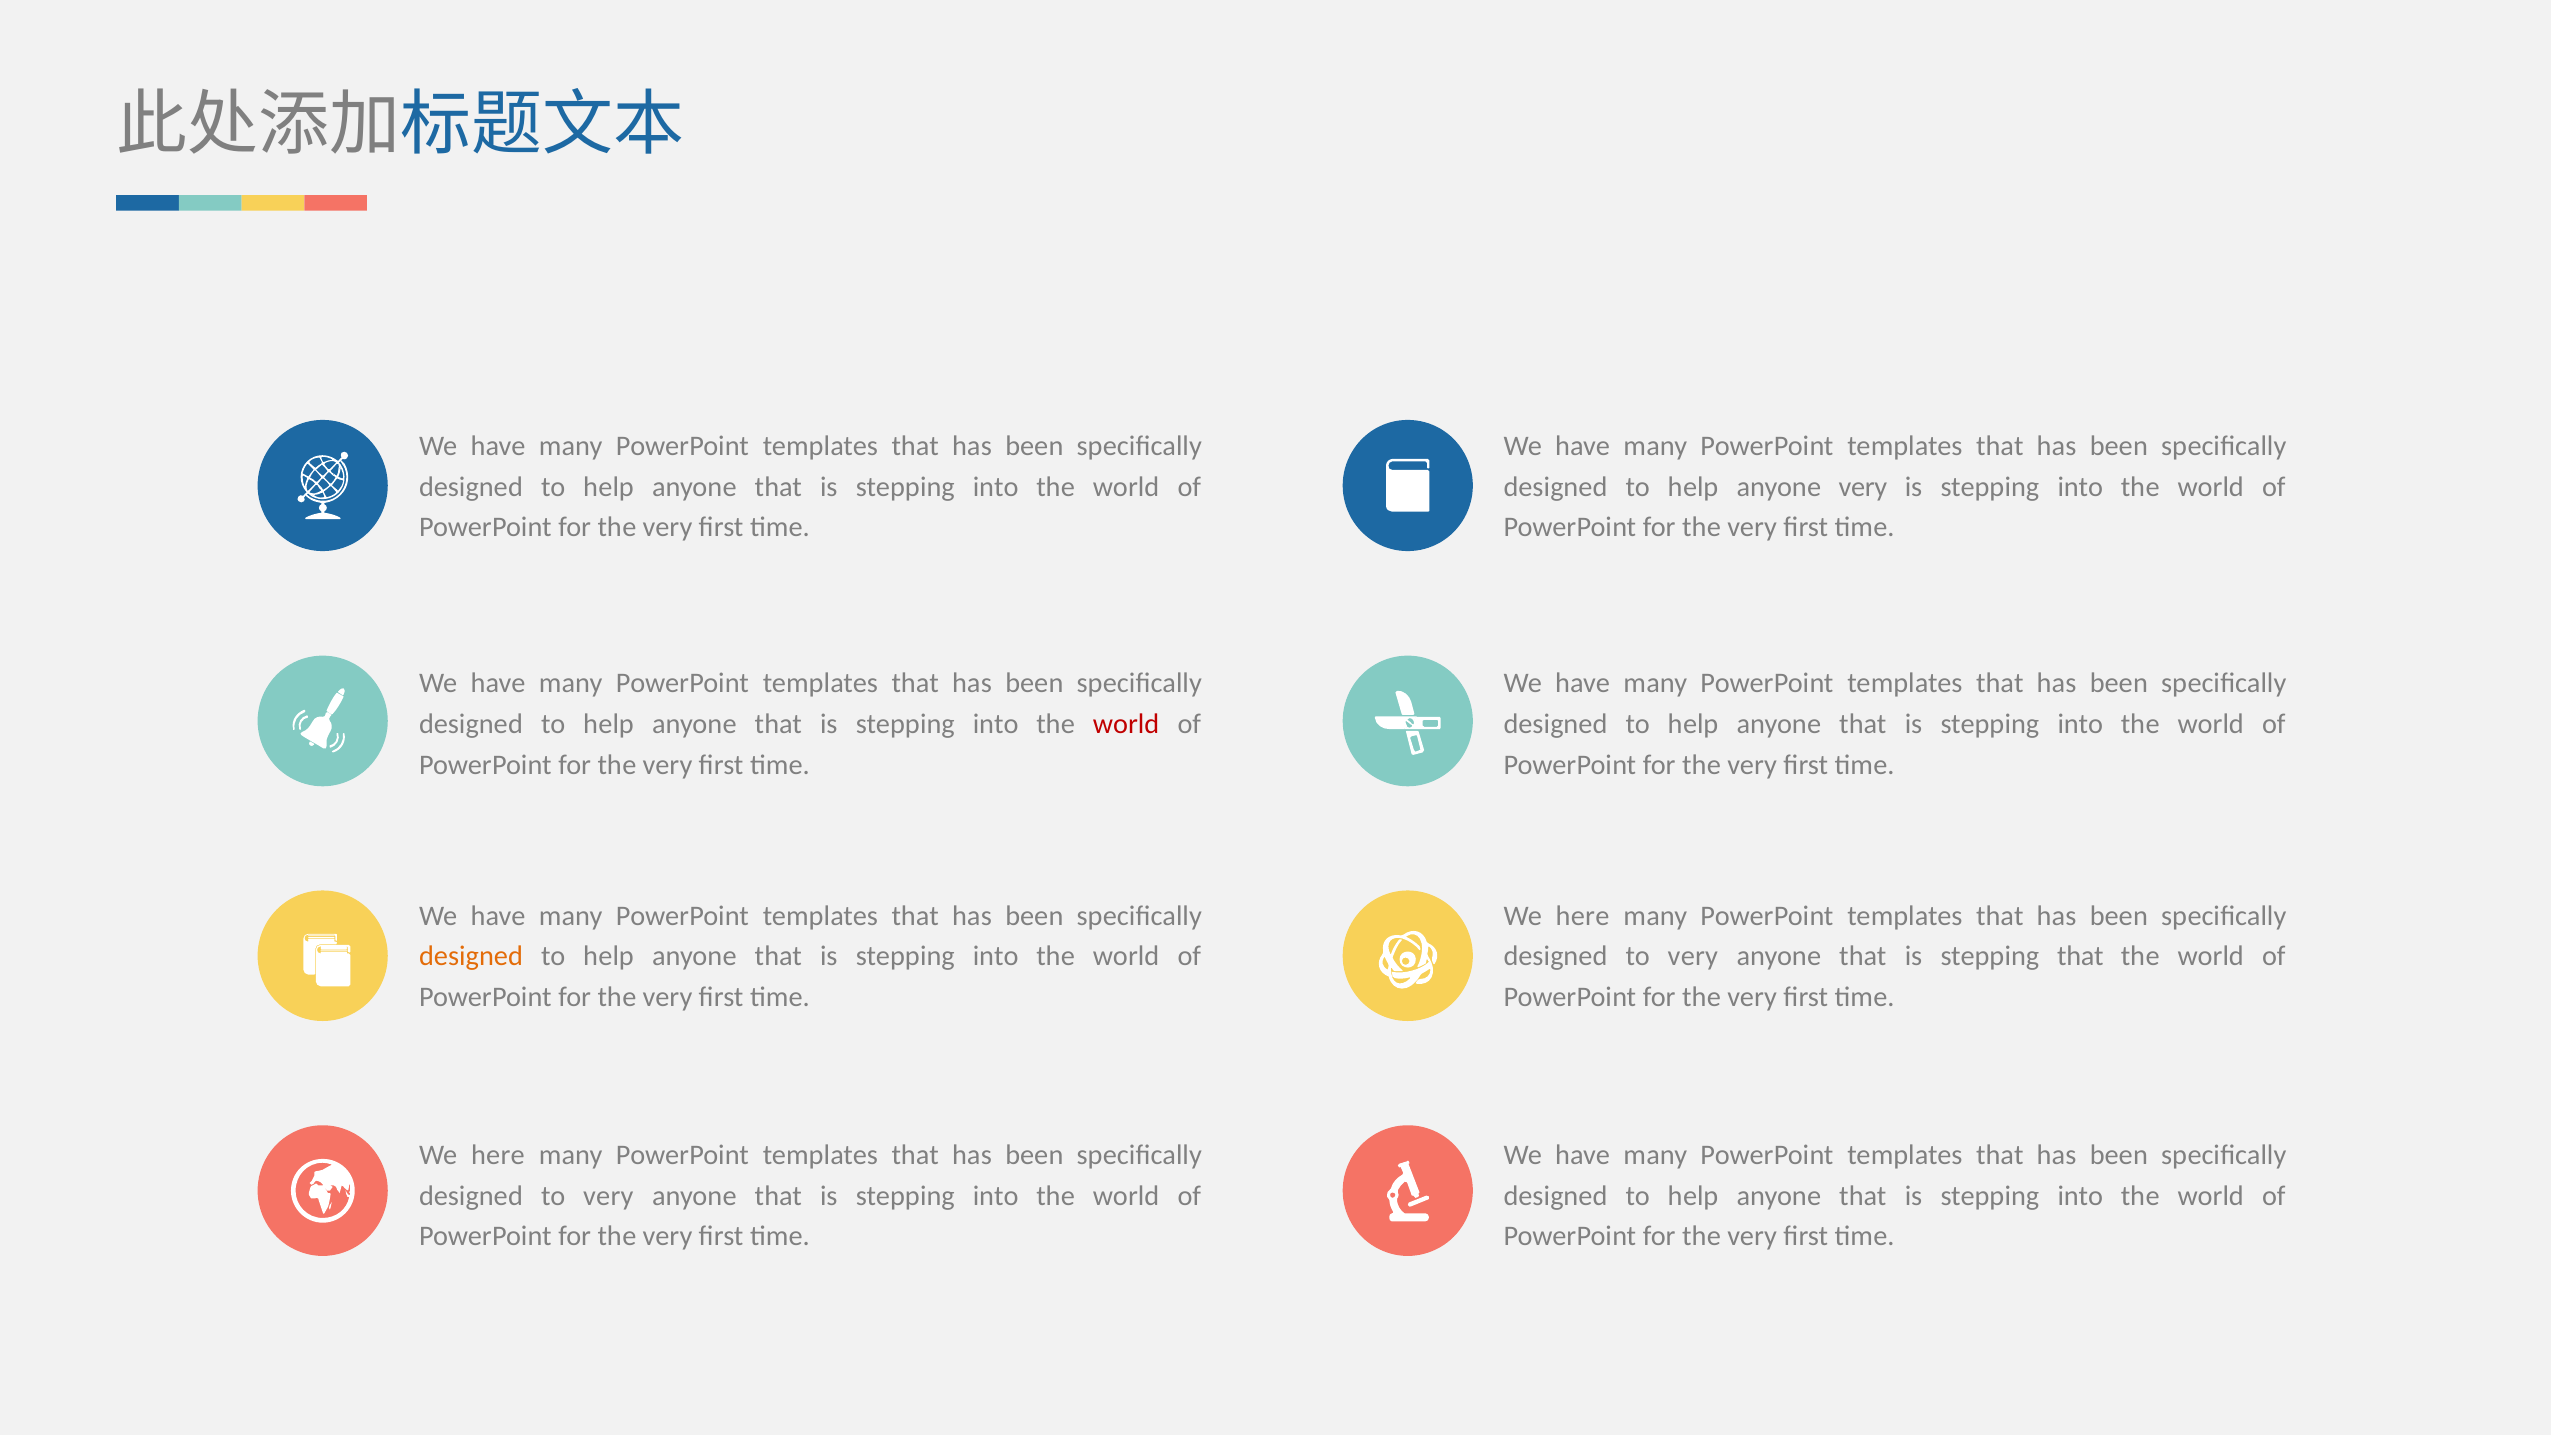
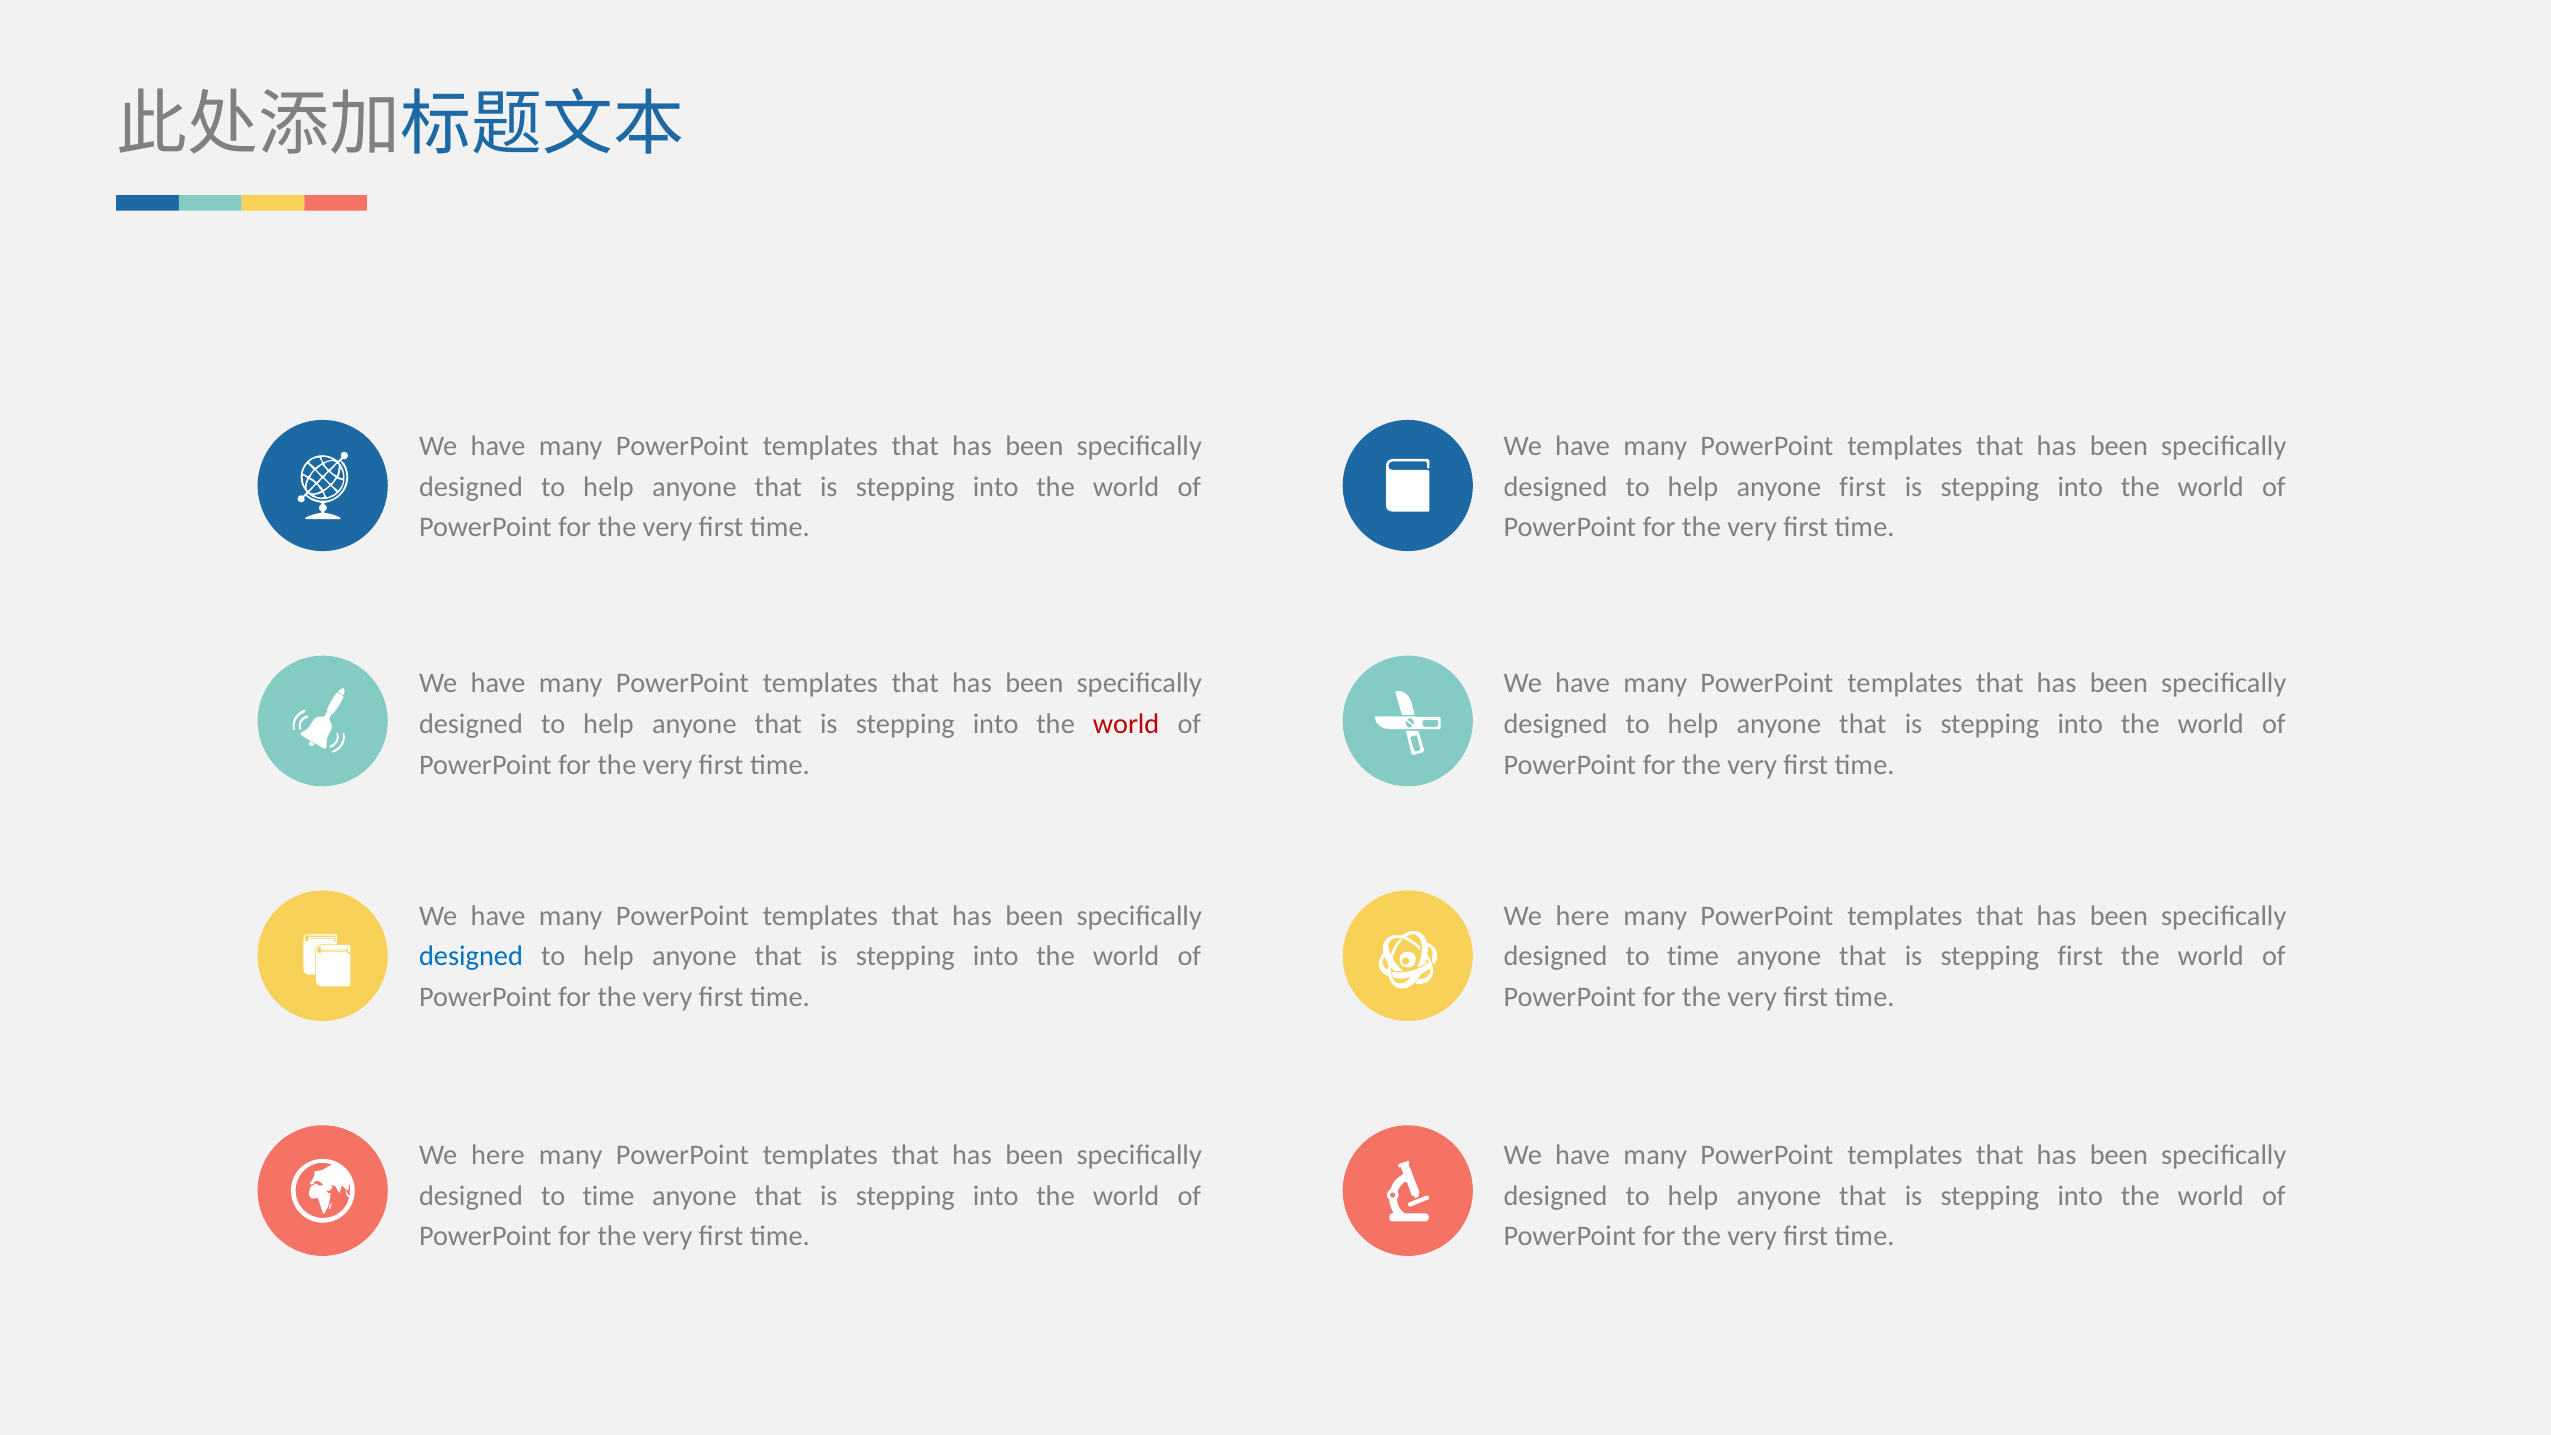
anyone very: very -> first (1863, 487)
designed colour: orange -> blue (471, 956)
very: very -> time (1693, 956)
stepping that: that -> first (2080, 956)
very: very -> time (609, 1196)
